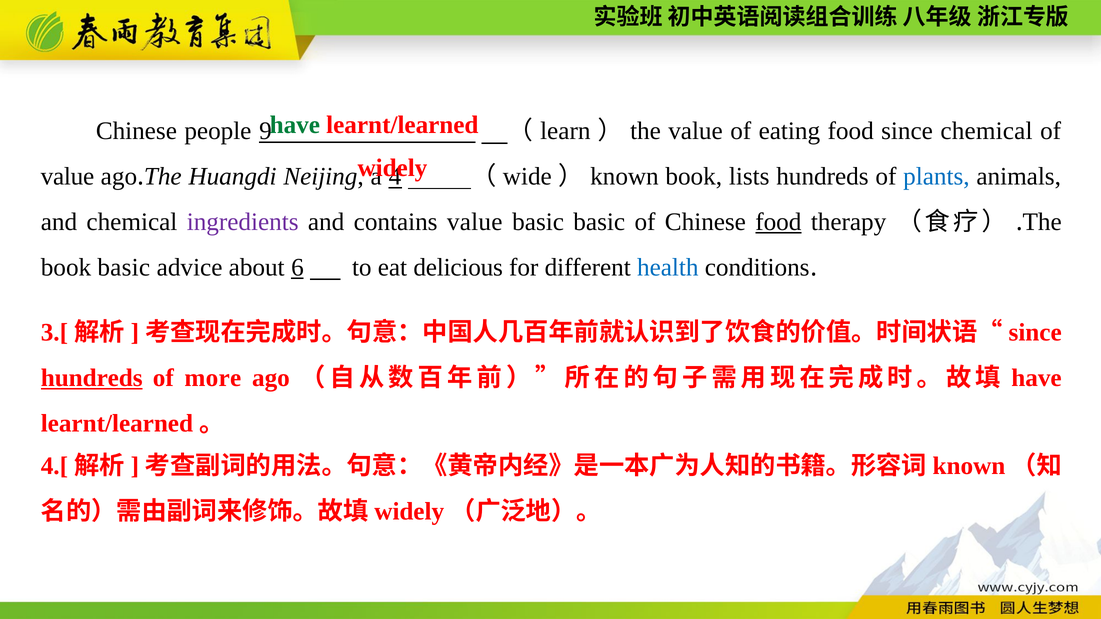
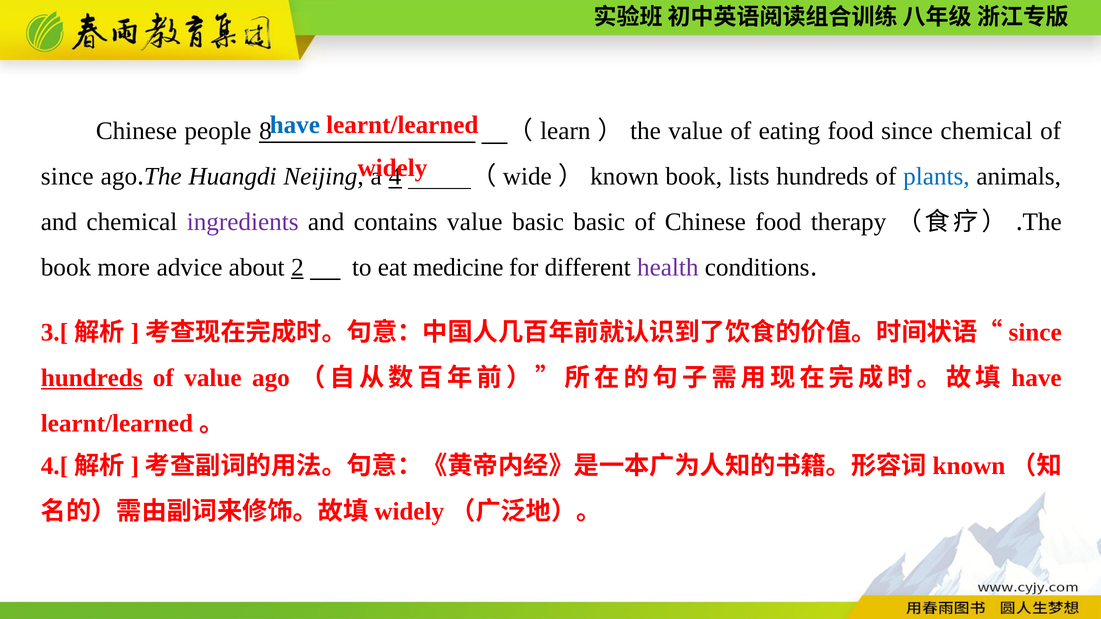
have colour: green -> blue (295, 125)
9: 9 -> 8 (265, 131)
value: value -> since (67, 177)
food underline: present -> none (778, 222)
book basic: basic -> more (124, 267)
6: 6 -> 2 (298, 267)
delicious: delicious -> medicine (458, 267)
health colour: blue -> purple (668, 267)
of more: more -> value (213, 378)
